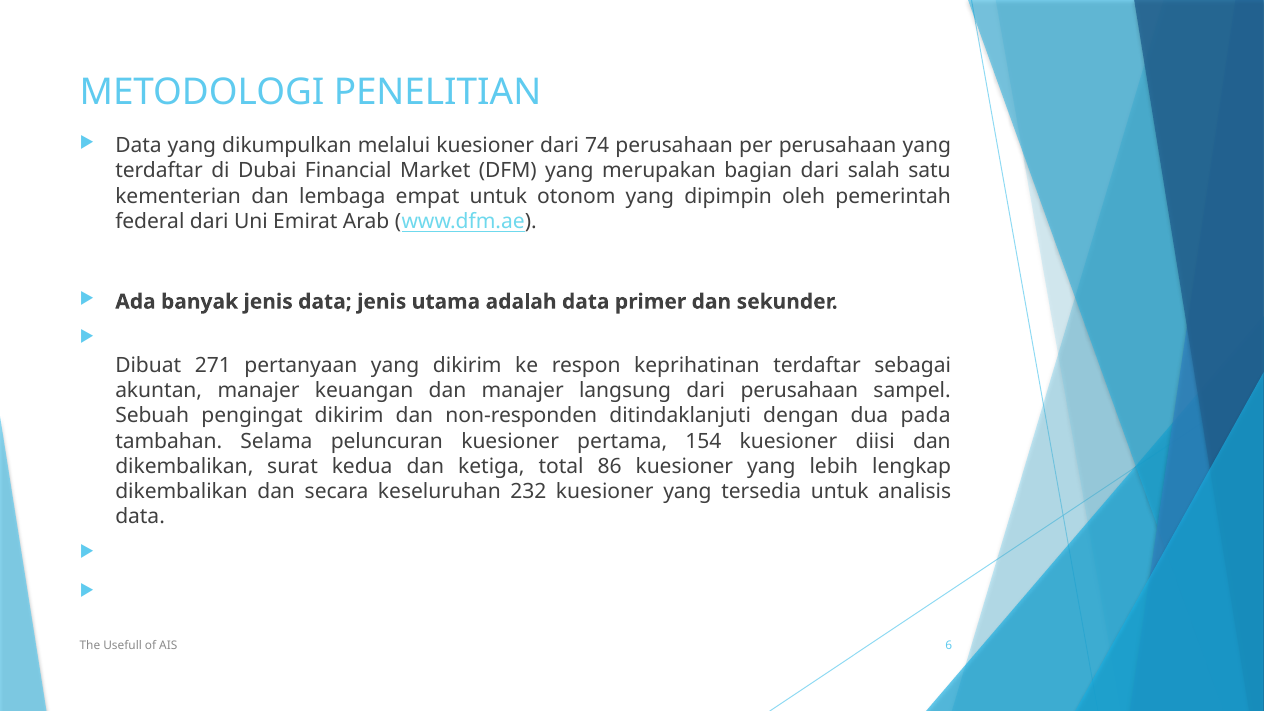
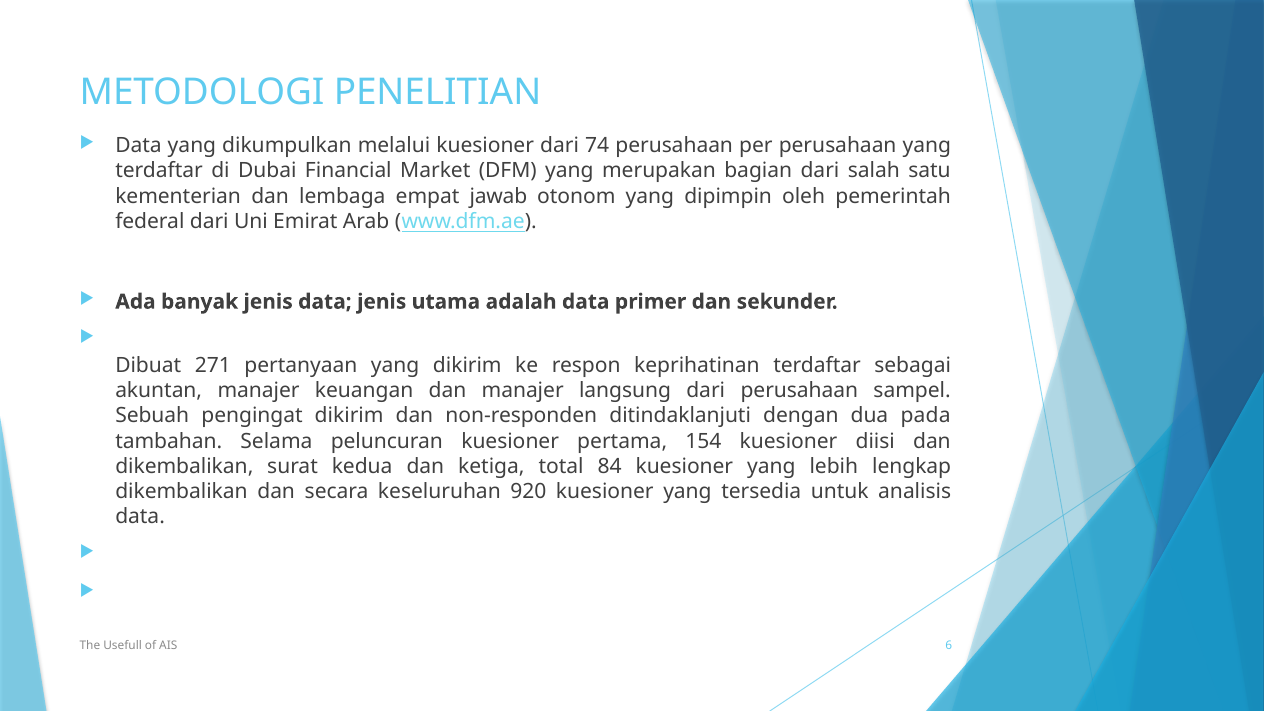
empat untuk: untuk -> jawab (498, 196)
86: 86 -> 84 (610, 466)
232: 232 -> 920 (528, 492)
